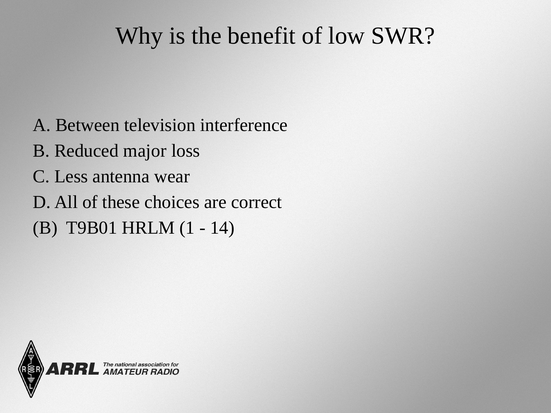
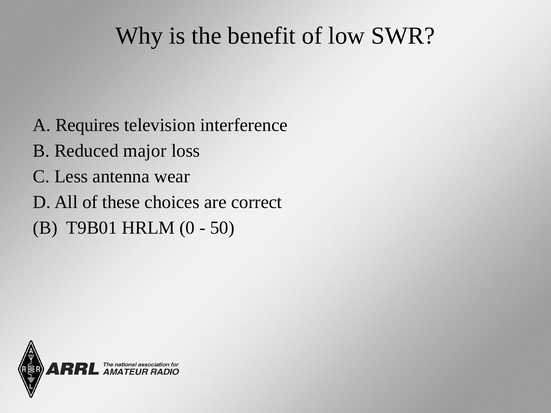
Between: Between -> Requires (88, 125)
1: 1 -> 0 (187, 228)
14: 14 -> 50 (222, 228)
